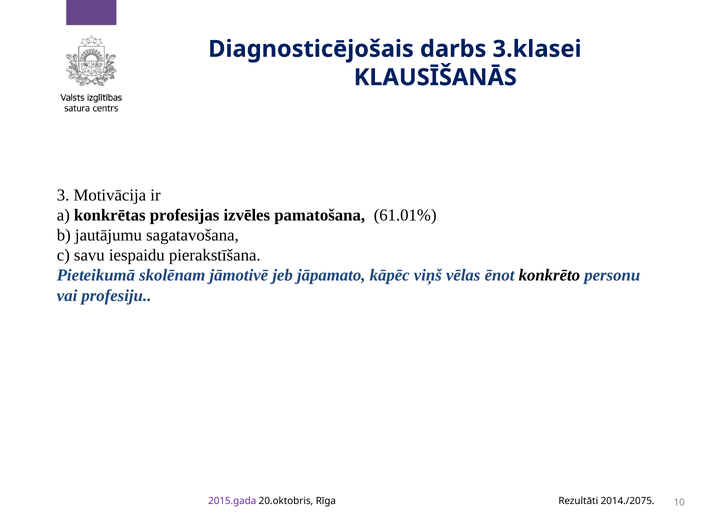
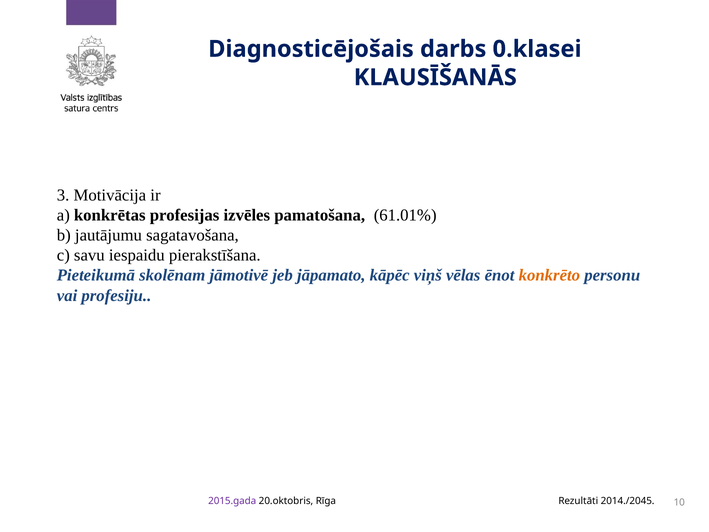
3.klasei: 3.klasei -> 0.klasei (537, 49)
konkrēto colour: black -> orange (549, 275)
2014./2075: 2014./2075 -> 2014./2045 (628, 501)
